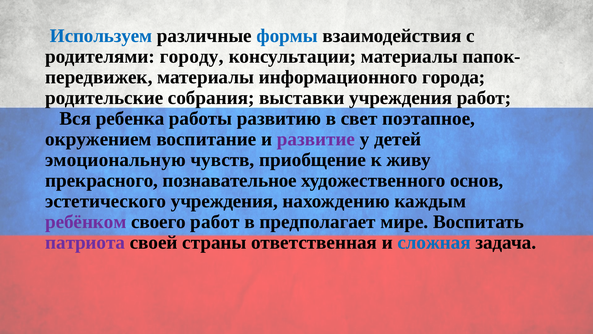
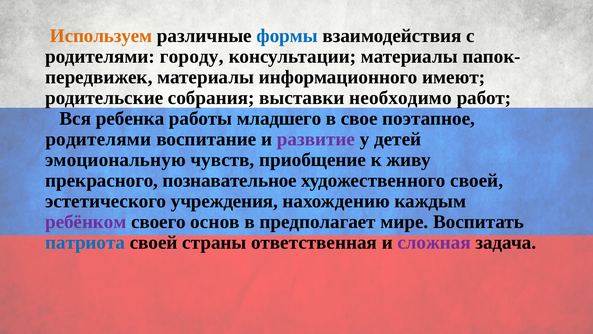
Используем colour: blue -> orange (101, 36)
города: города -> имеют (454, 77)
выставки учреждения: учреждения -> необходимо (401, 98)
развитию: развитию -> младшего (279, 118)
свет: свет -> свое (359, 118)
окружением: окружением -> родителями (98, 139)
художественного основ: основ -> своей (477, 180)
своего работ: работ -> основ (215, 222)
патриота colour: purple -> blue (85, 242)
сложная colour: blue -> purple (434, 242)
